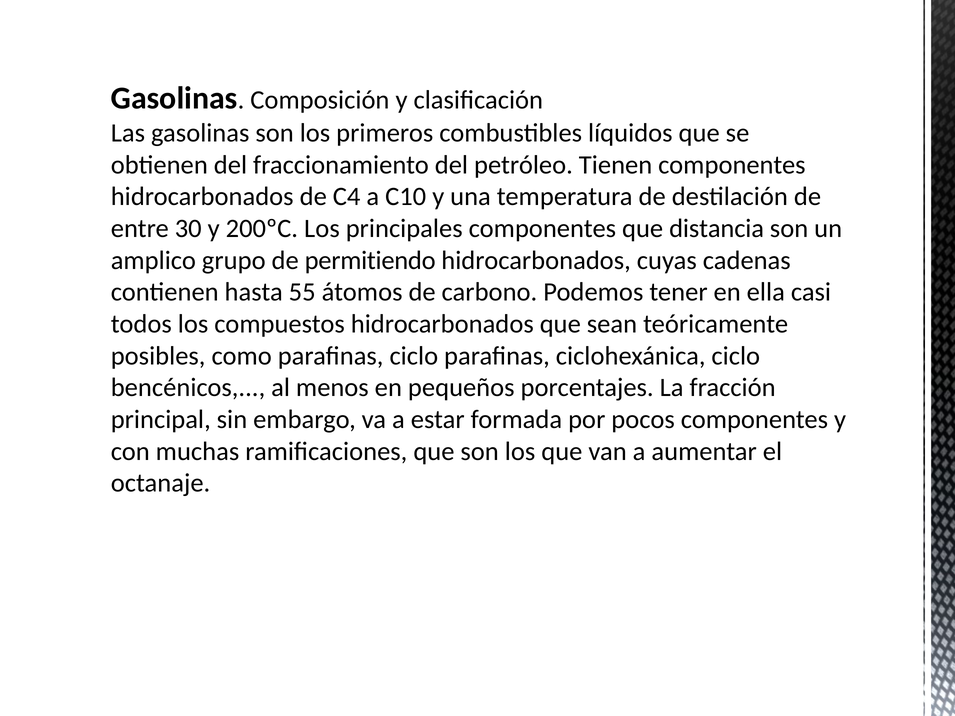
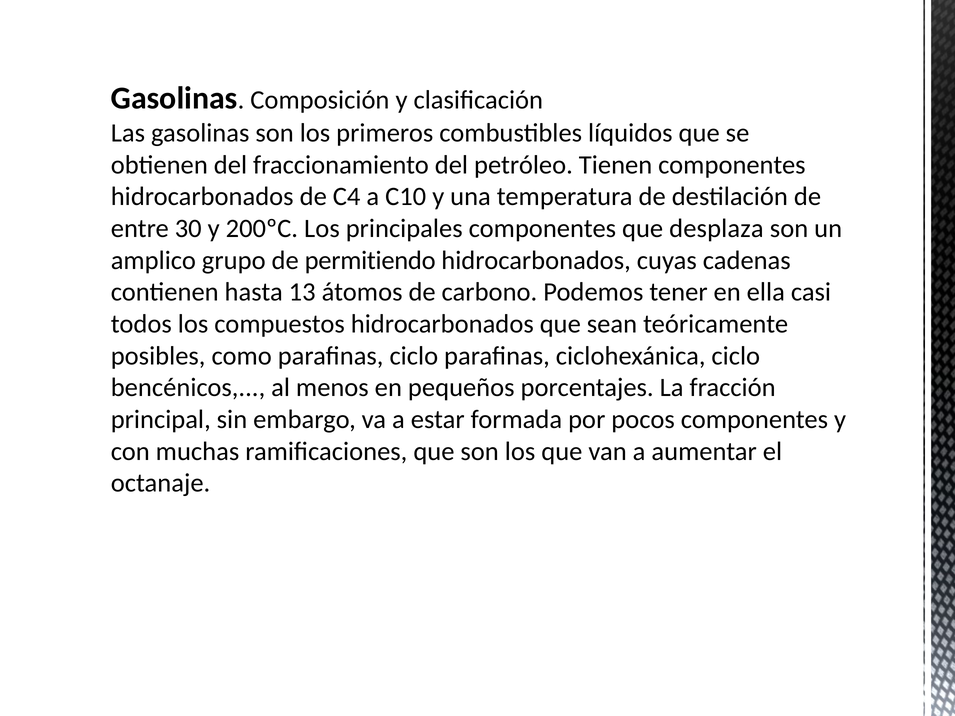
distancia: distancia -> desplaza (716, 229)
55: 55 -> 13 (302, 292)
